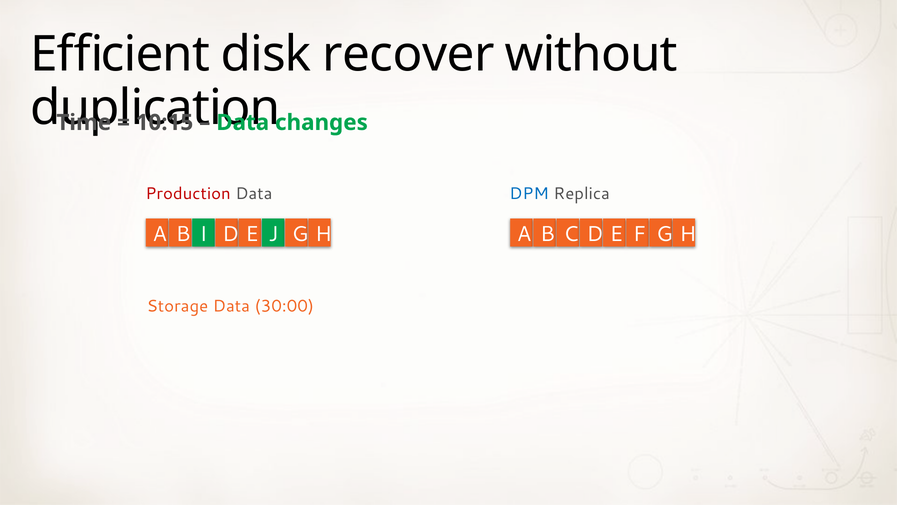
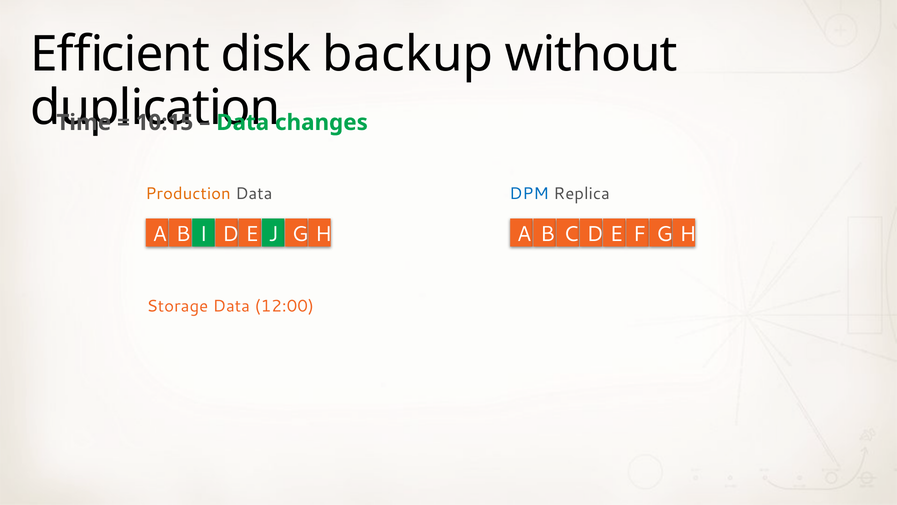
recover: recover -> backup (408, 54)
Production colour: red -> orange (188, 194)
30:00: 30:00 -> 12:00 (284, 306)
